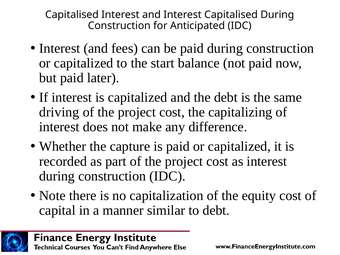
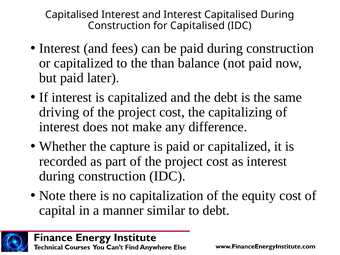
for Anticipated: Anticipated -> Capitalised (197, 26)
start: start -> than (163, 63)
